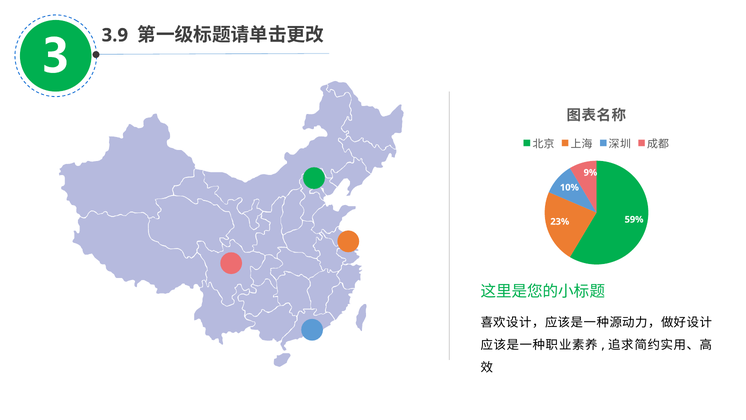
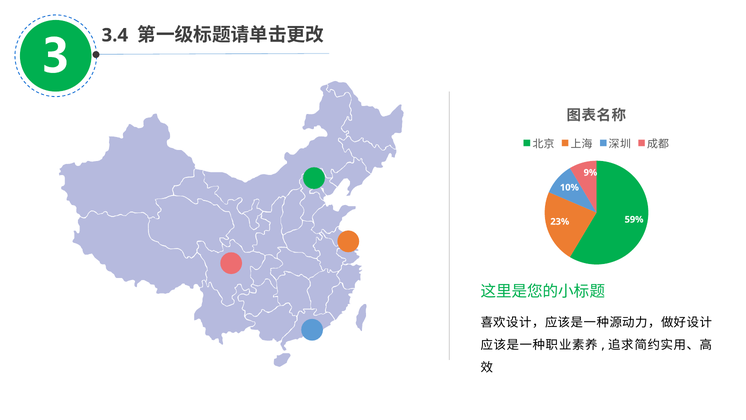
3.9: 3.9 -> 3.4 (115, 35)
